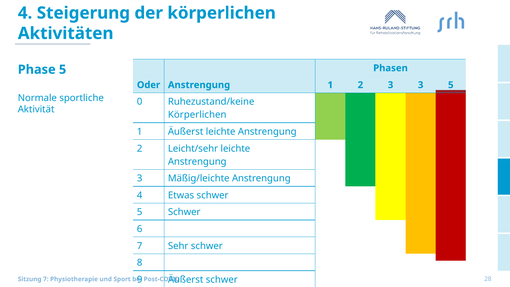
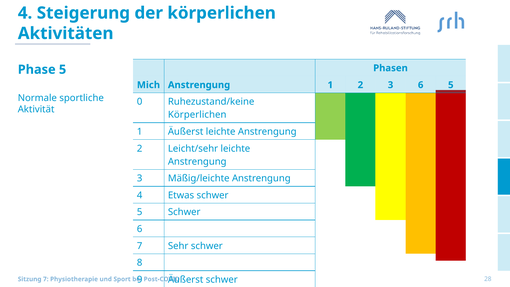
Oder: Oder -> Mich (148, 85)
3 3: 3 -> 6 (421, 85)
